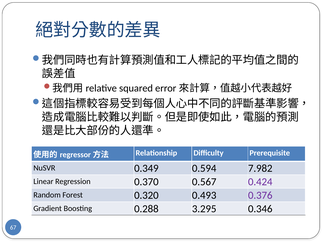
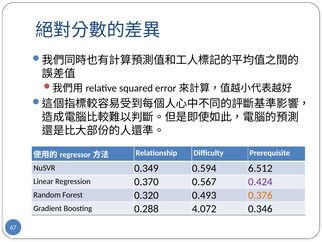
7.982: 7.982 -> 6.512 (260, 168)
0.376 colour: purple -> orange (260, 195)
3.295: 3.295 -> 4.072 (204, 208)
